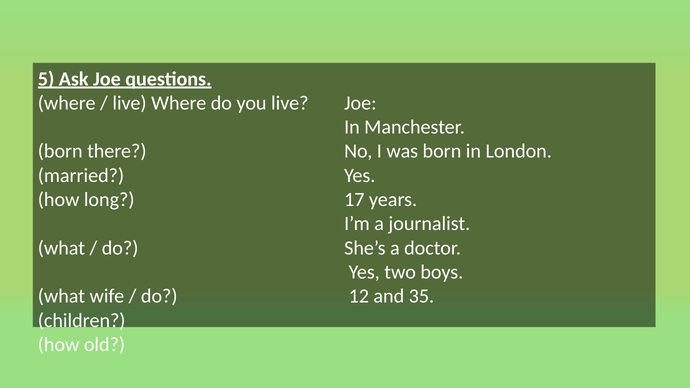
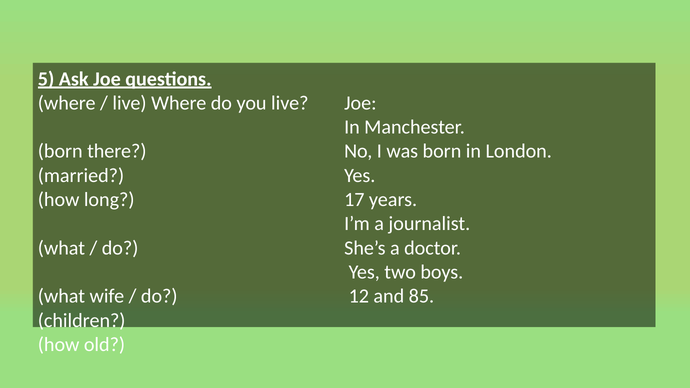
35: 35 -> 85 (421, 296)
